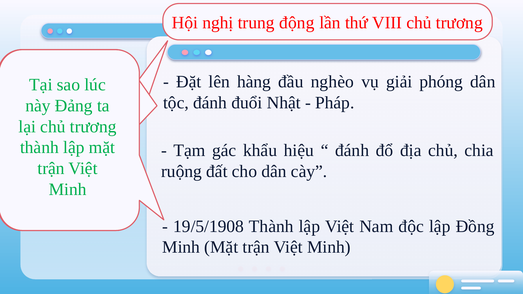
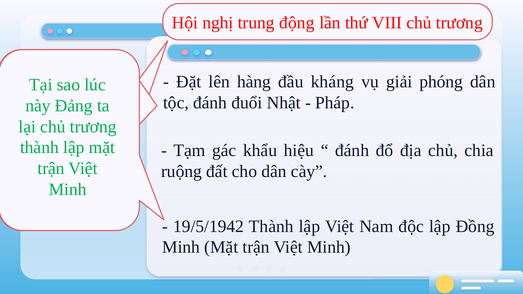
nghèo: nghèo -> kháng (332, 82)
19/5/1908: 19/5/1908 -> 19/5/1942 (209, 226)
